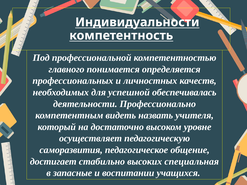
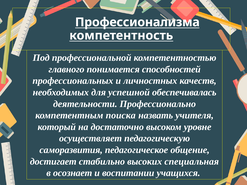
Индивидуальности: Индивидуальности -> Профессионализма (137, 22)
определяется: определяется -> способностей (171, 69)
видеть: видеть -> поиска (121, 116)
запасные: запасные -> осознает (73, 173)
